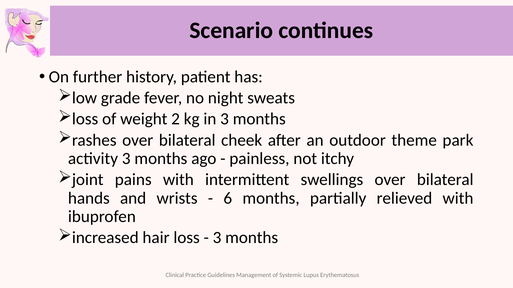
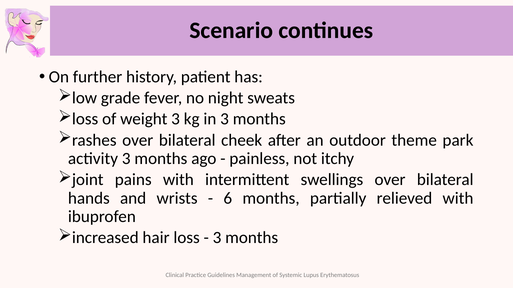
weight 2: 2 -> 3 (176, 119)
